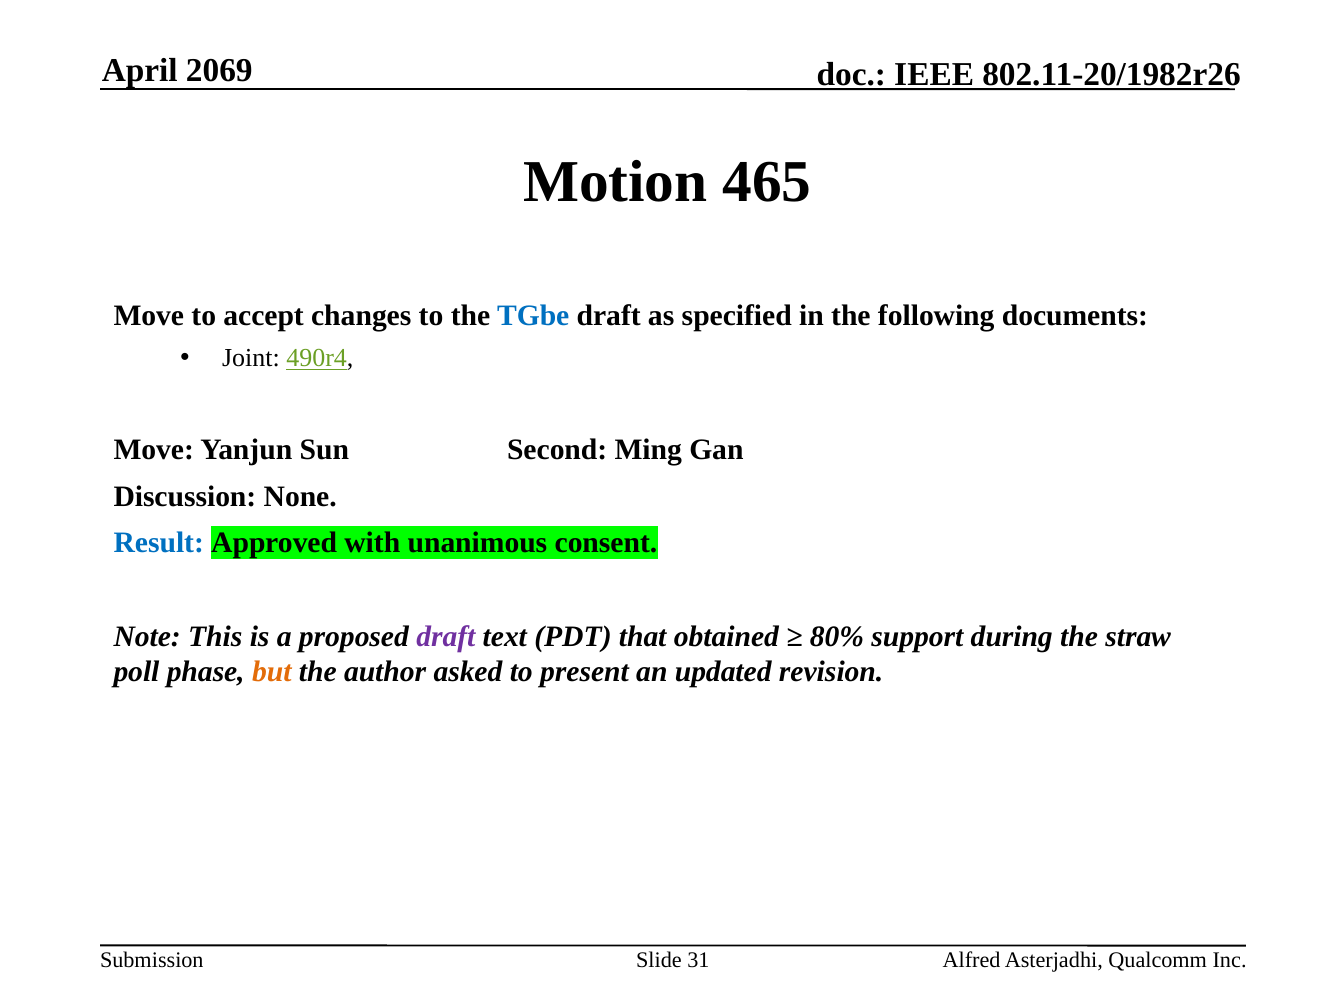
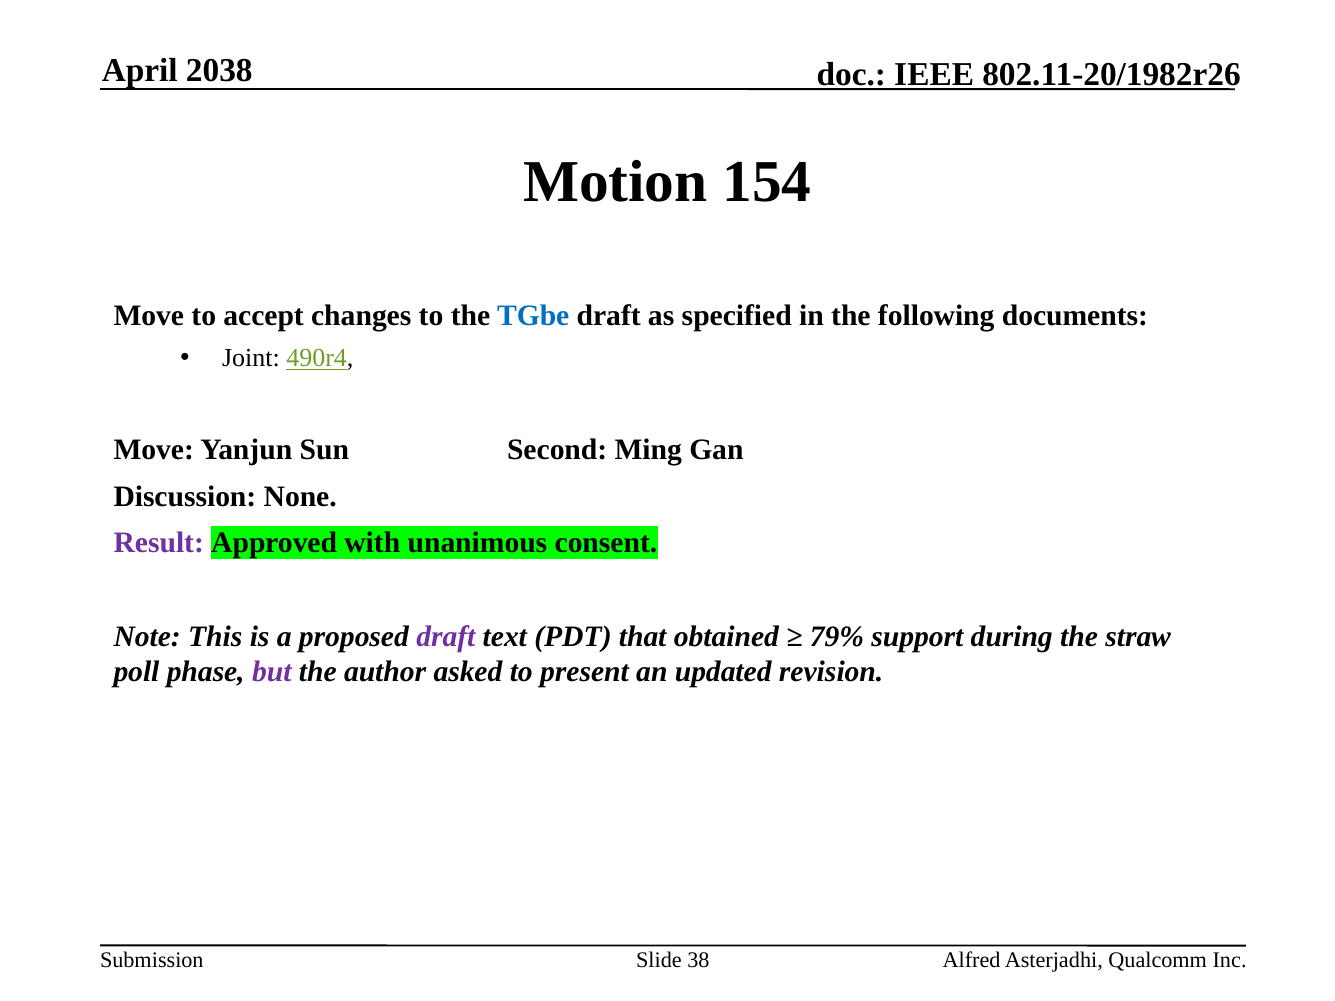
2069: 2069 -> 2038 (219, 71)
465: 465 -> 154 (767, 182)
Result colour: blue -> purple (159, 543)
80%: 80% -> 79% (837, 637)
but colour: orange -> purple (272, 672)
31: 31 -> 38 (698, 960)
